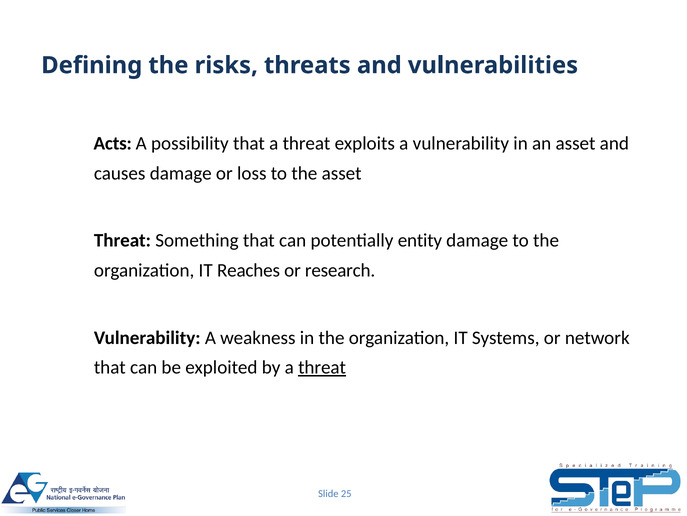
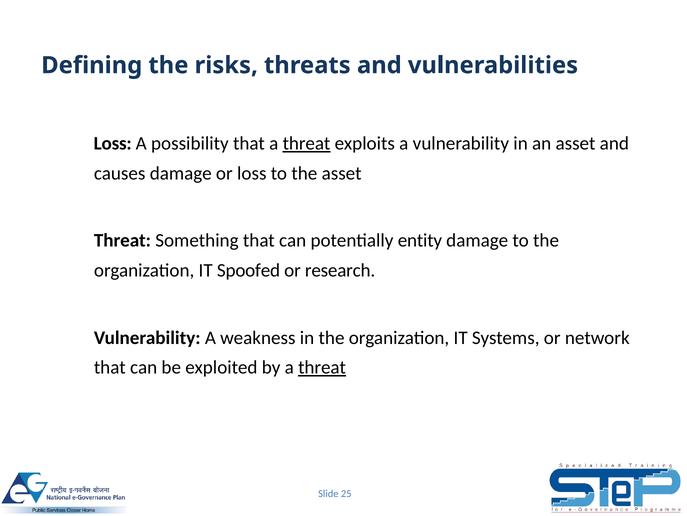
Acts: Acts -> Loss (113, 143)
threat underline: none -> present (306, 143)
Reaches: Reaches -> Spoofed (249, 270)
